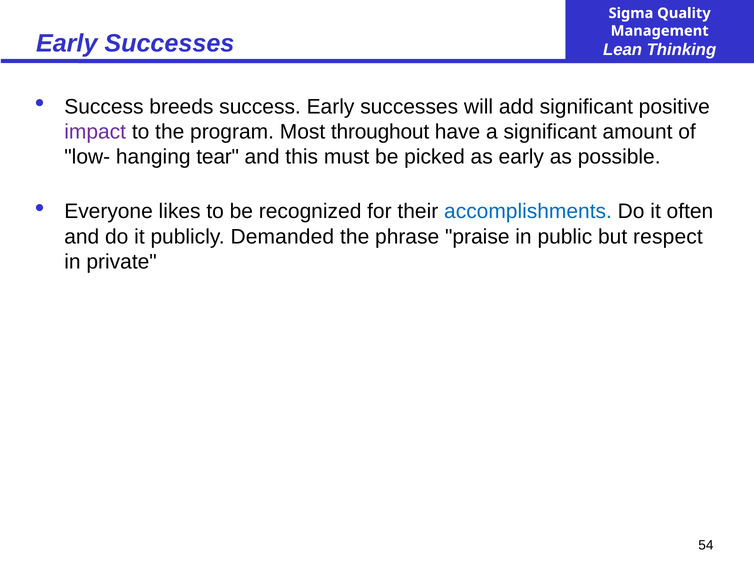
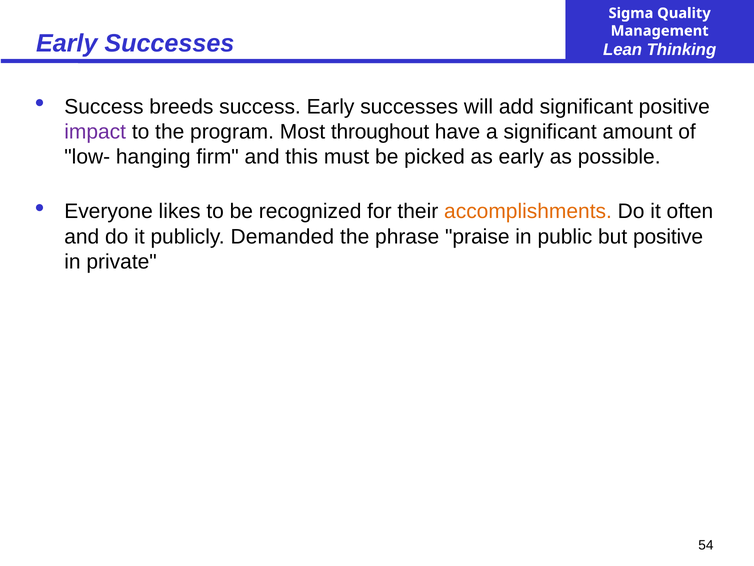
tear: tear -> firm (218, 157)
accomplishments colour: blue -> orange (528, 211)
but respect: respect -> positive (668, 236)
